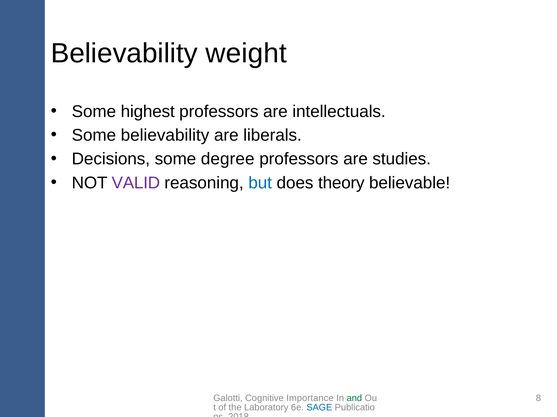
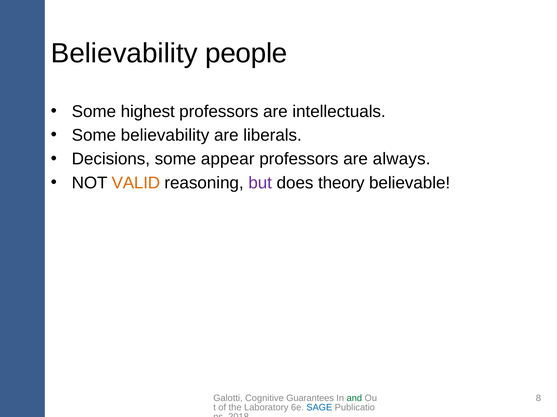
weight: weight -> people (246, 53)
degree: degree -> appear (228, 159)
studies: studies -> always (402, 159)
VALID colour: purple -> orange (136, 183)
but colour: blue -> purple (260, 183)
Importance: Importance -> Guarantees (310, 399)
